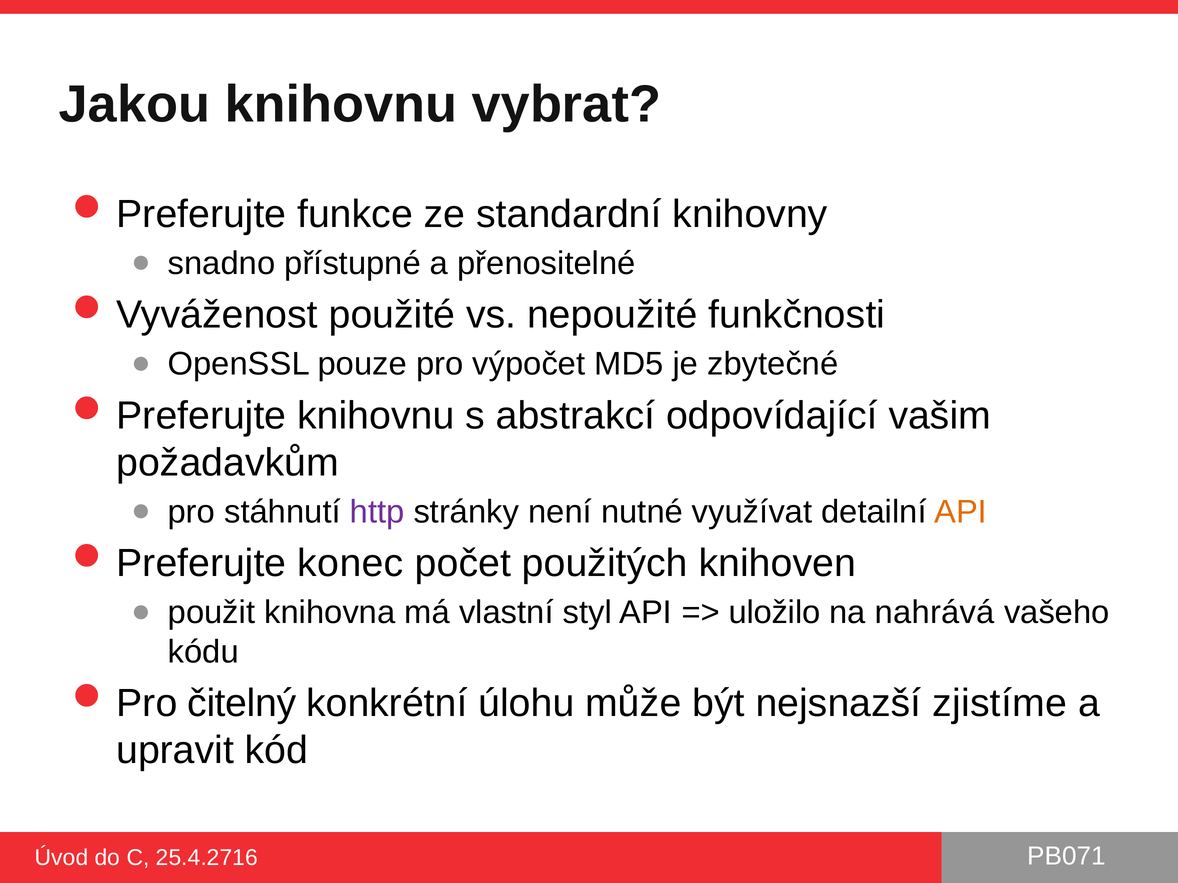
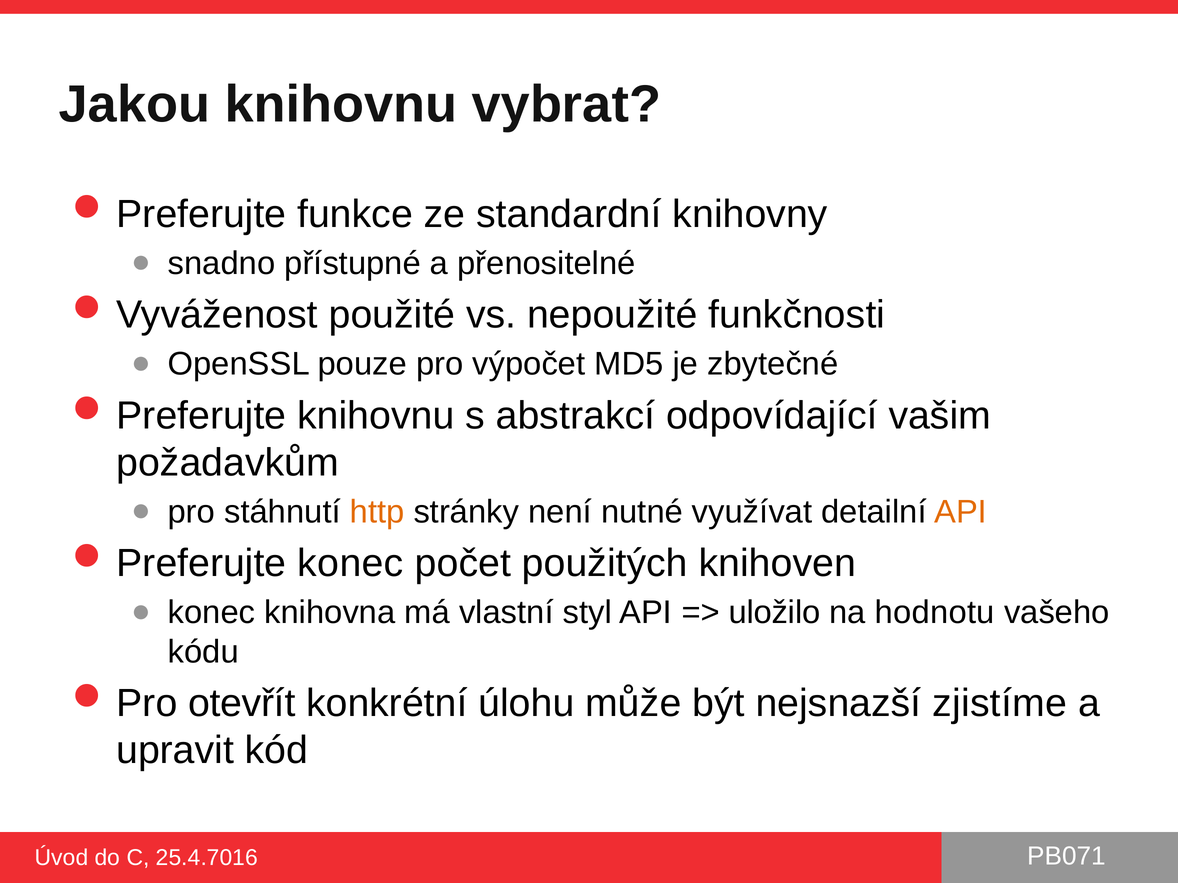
http colour: purple -> orange (377, 512)
použit: použit -> konec (211, 613)
nahrává: nahrává -> hodnotu (935, 613)
čitelný: čitelný -> otevřít (242, 704)
25.4.2716: 25.4.2716 -> 25.4.7016 (207, 858)
